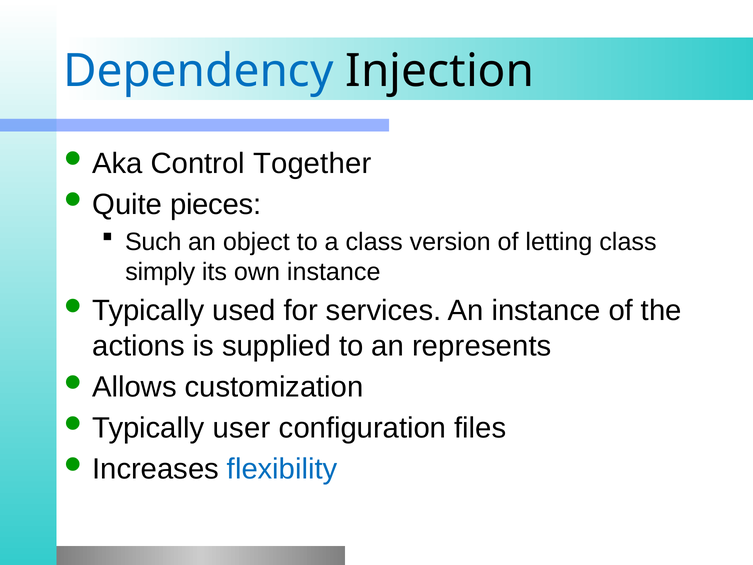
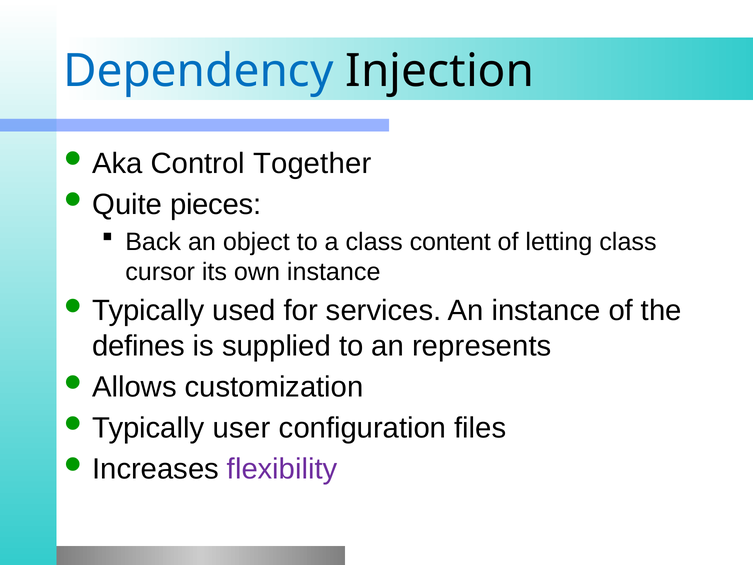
Such: Such -> Back (153, 242)
version: version -> content (450, 242)
simply: simply -> cursor (160, 272)
actions: actions -> defines (139, 346)
flexibility colour: blue -> purple (282, 469)
